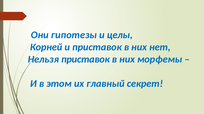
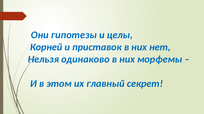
Нельзя приставок: приставок -> одинаково (85, 60)
